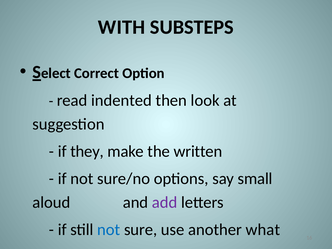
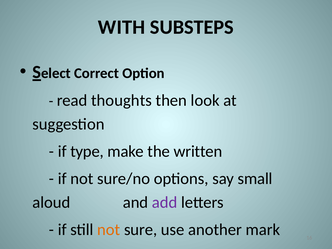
indented: indented -> thoughts (121, 100)
they: they -> type (87, 151)
not colour: blue -> orange (109, 230)
what: what -> mark (263, 230)
